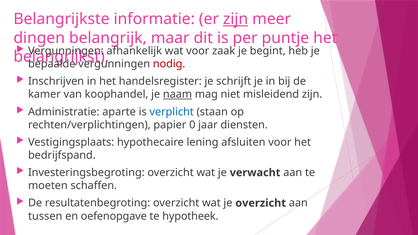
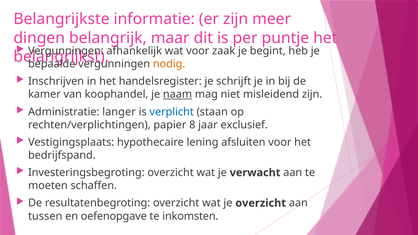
zijn underline: present -> none (236, 19)
nodig colour: red -> orange (169, 64)
aparte: aparte -> langer (119, 112)
0: 0 -> 8 (192, 125)
diensten: diensten -> exclusief (244, 125)
hypotheek: hypotheek -> inkomsten (190, 216)
